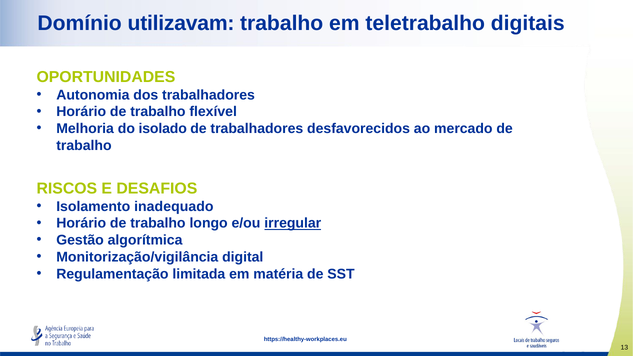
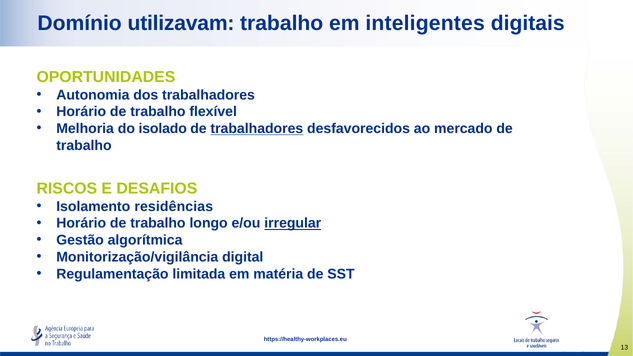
teletrabalho: teletrabalho -> inteligentes (425, 24)
trabalhadores underline: none -> present (257, 129)
inadequado: inadequado -> residências (174, 206)
